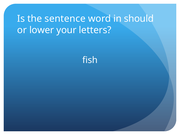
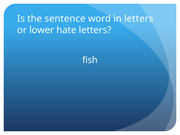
in should: should -> letters (139, 19)
your: your -> hate (66, 30)
